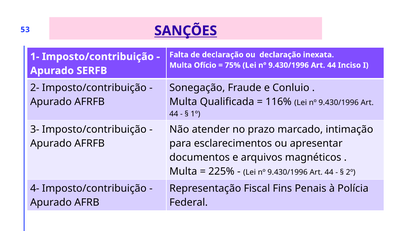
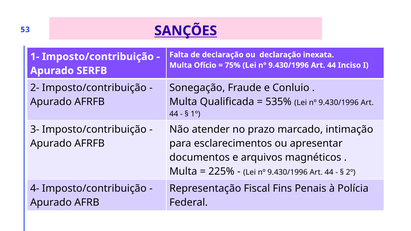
116%: 116% -> 535% (279, 102)
